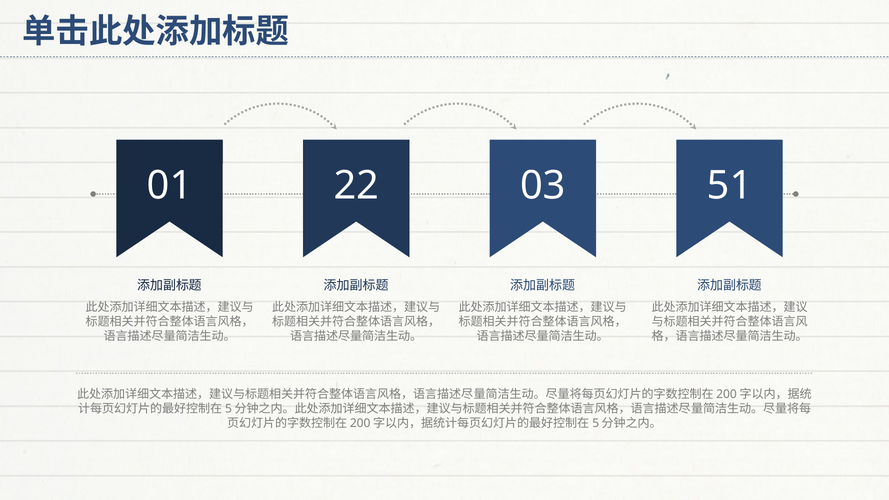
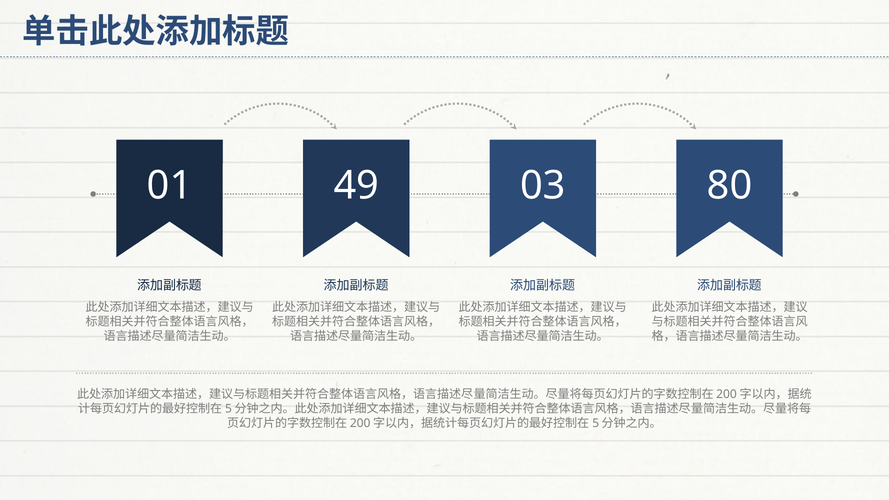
22: 22 -> 49 (356, 186)
51: 51 -> 80 (730, 186)
